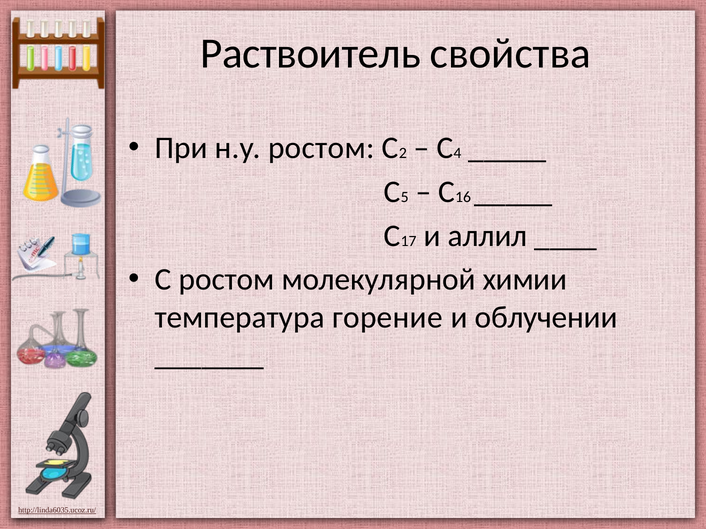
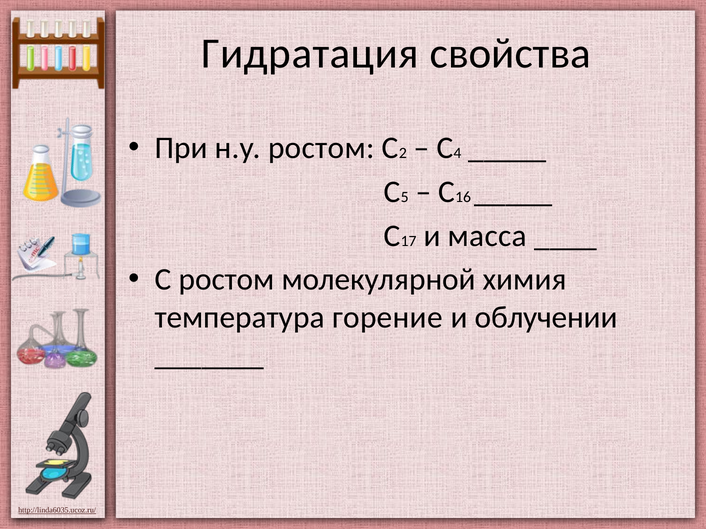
Раствоитель: Раствоитель -> Гидратация (310, 54)
аллил: аллил -> масса (487, 236)
химии: химии -> химия (525, 280)
